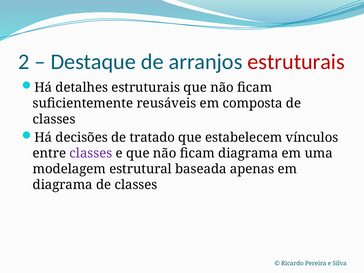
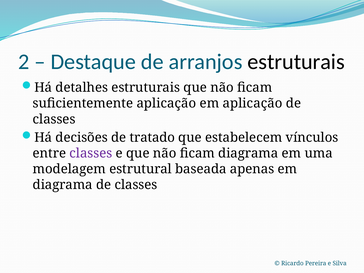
estruturais colour: red -> black (296, 62)
suficientemente reusáveis: reusáveis -> aplicação (166, 103)
em composta: composta -> aplicação (253, 103)
